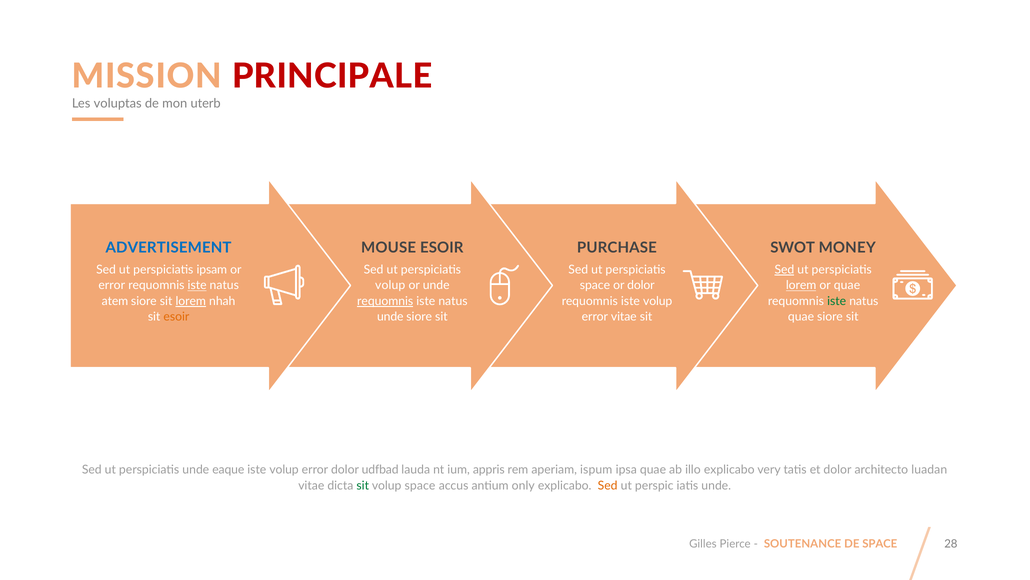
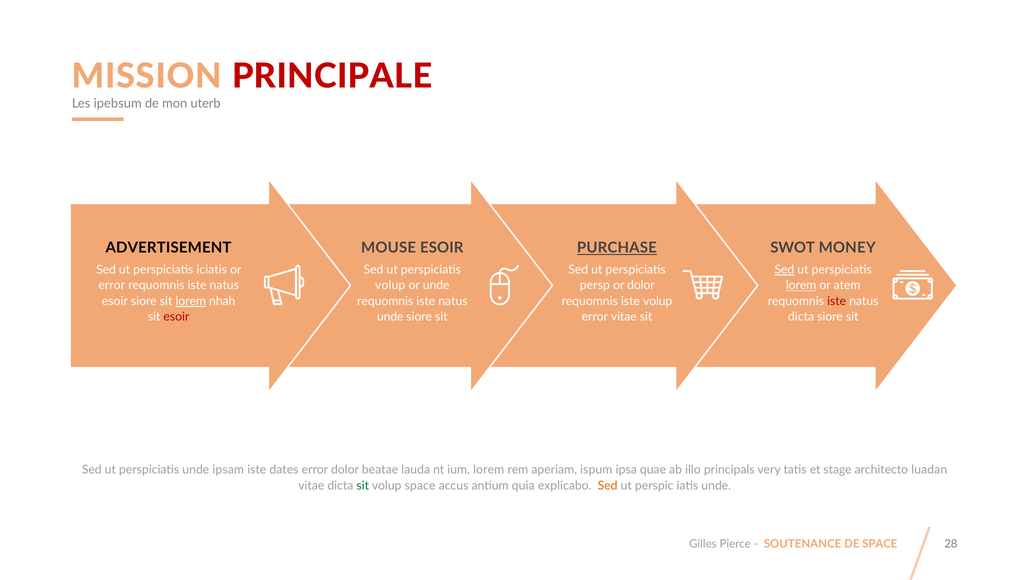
voluptas: voluptas -> ipebsum (118, 104)
ADVERTISEMENT colour: blue -> black (169, 248)
PURCHASE underline: none -> present (617, 248)
ipsam: ipsam -> iciatis (212, 269)
iste underline: present -> none (197, 285)
space: space -> persp (595, 285)
or quae: quae -> atem (847, 285)
atem: atem -> esoir (115, 301)
requomnis underline: present -> none (385, 301)
iste colour: green -> red (837, 301)
esoir colour: orange -> red (176, 317)
quae: quae -> dicta (801, 317)
eaque: eaque -> ipsam (228, 469)
volup: volup -> dates (284, 469)
udfbad: udfbad -> beatae (380, 469)
ium appris: appris -> lorem (489, 469)
illo explicabo: explicabo -> principals (729, 469)
et dolor: dolor -> stage (838, 469)
only: only -> quia (523, 485)
